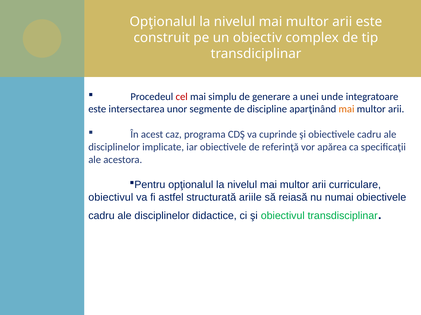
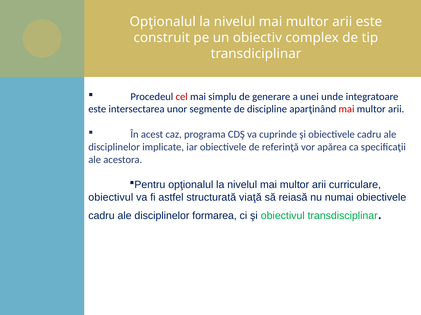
mai colour: orange -> red (346, 109)
ariile: ariile -> viaţă (250, 198)
didactice: didactice -> formarea (215, 216)
